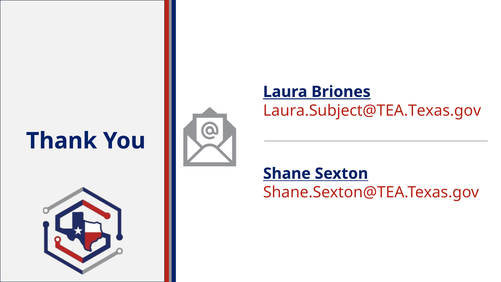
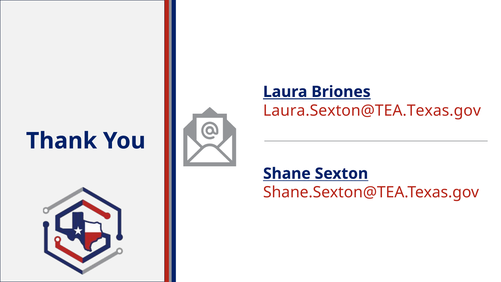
Laura.Subject@TEA.Texas.gov: Laura.Subject@TEA.Texas.gov -> Laura.Sexton@TEA.Texas.gov (372, 111)
